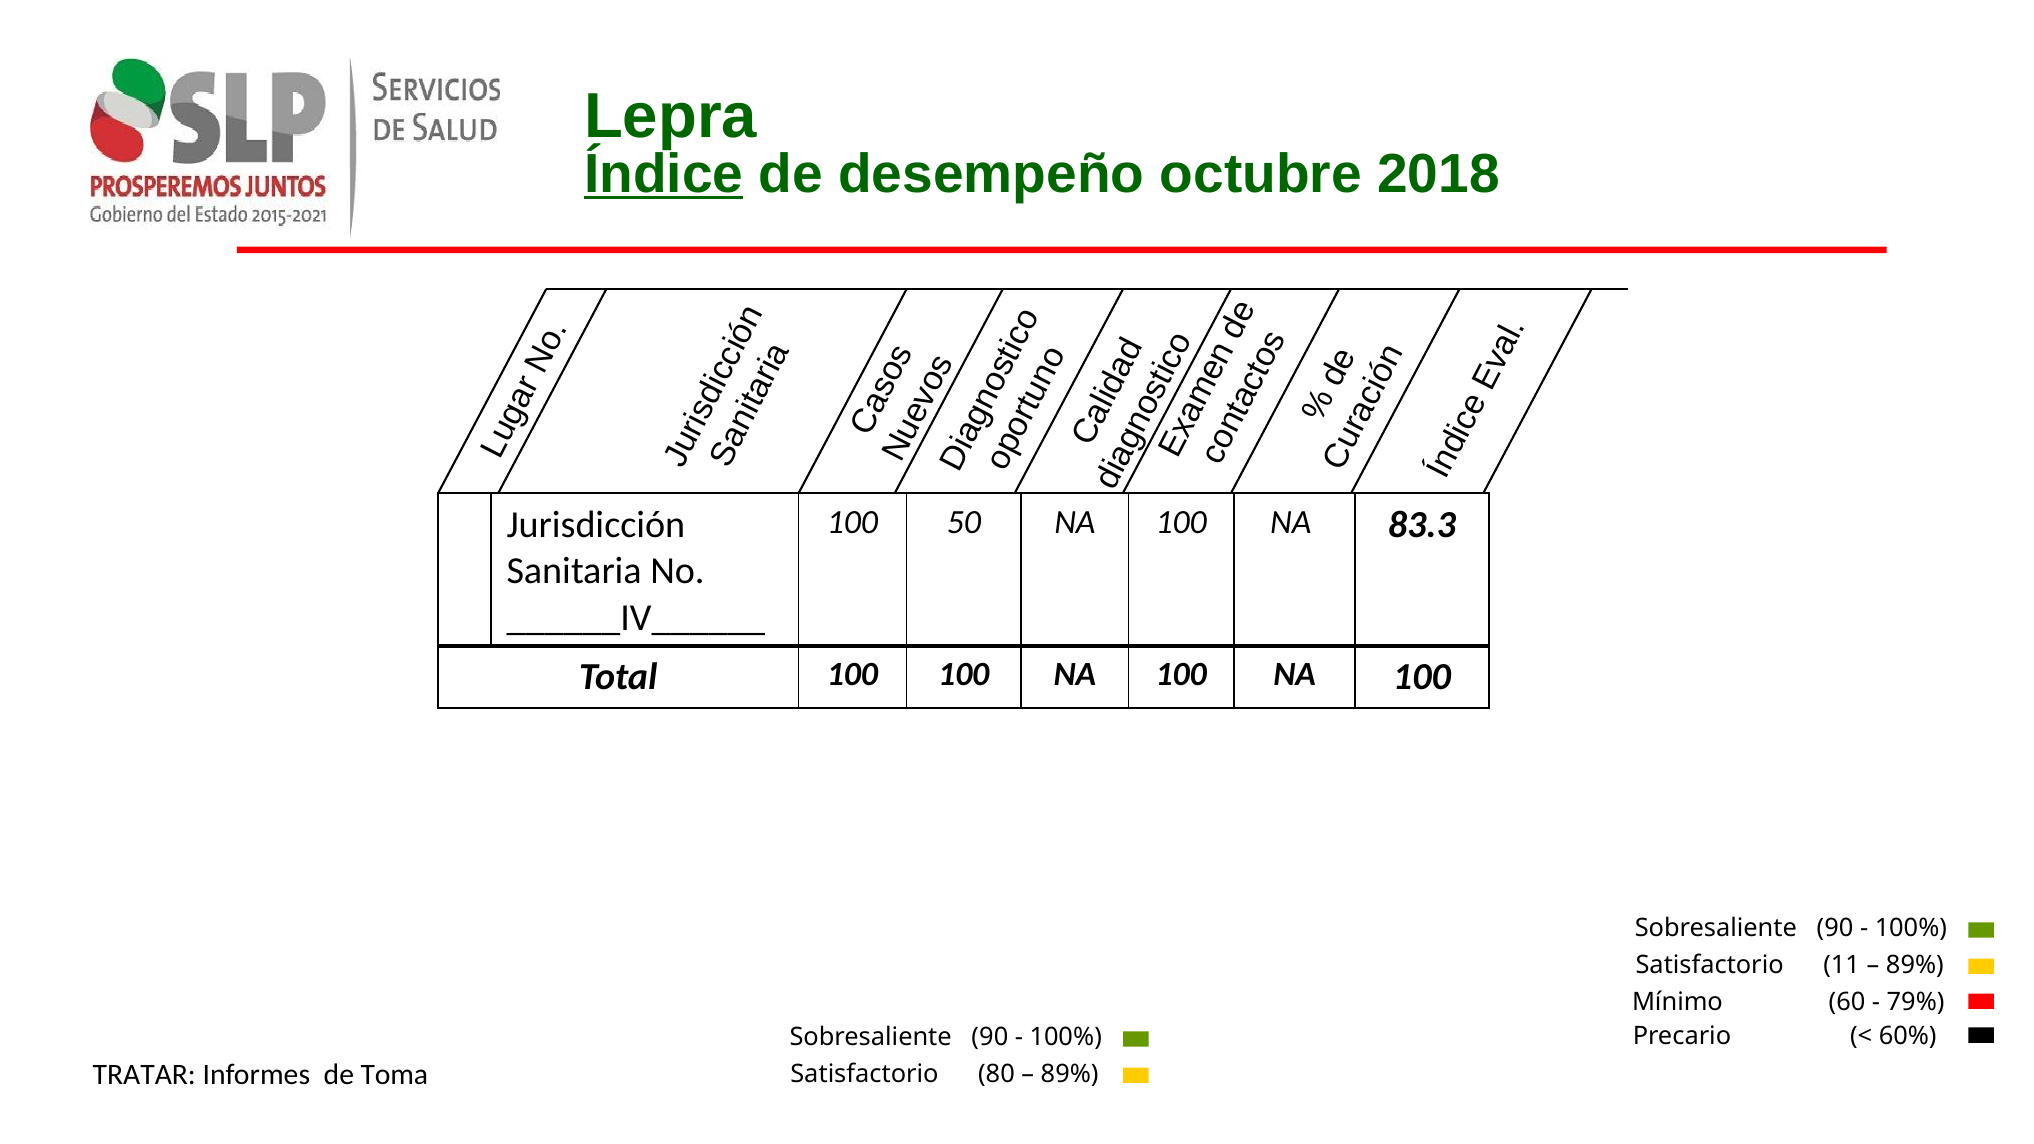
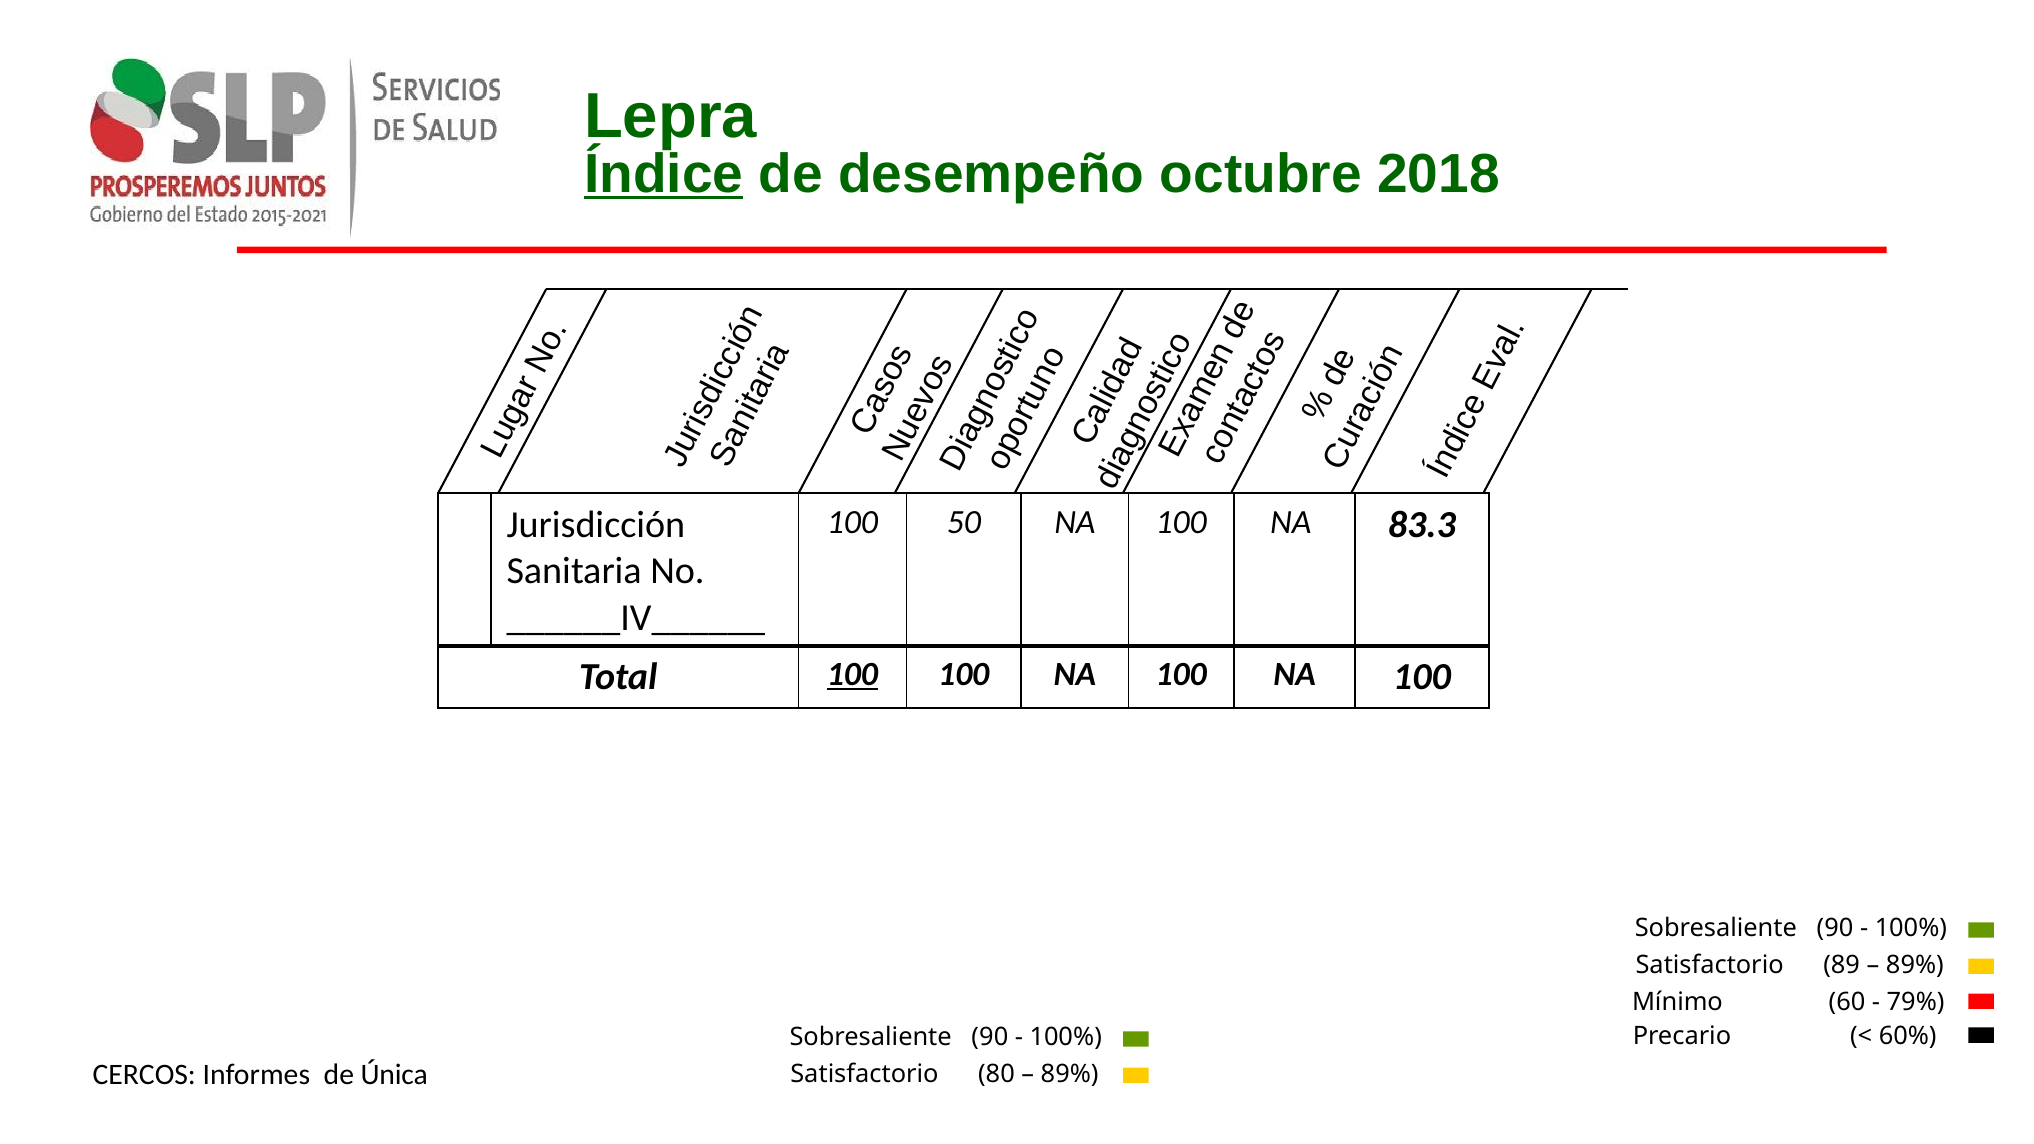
100 underline: none -> present (853, 675)
11: 11 -> 89 (1842, 965)
TRATAR: TRATAR -> CERCOS (144, 1075)
Toma: Toma -> Única (394, 1075)
